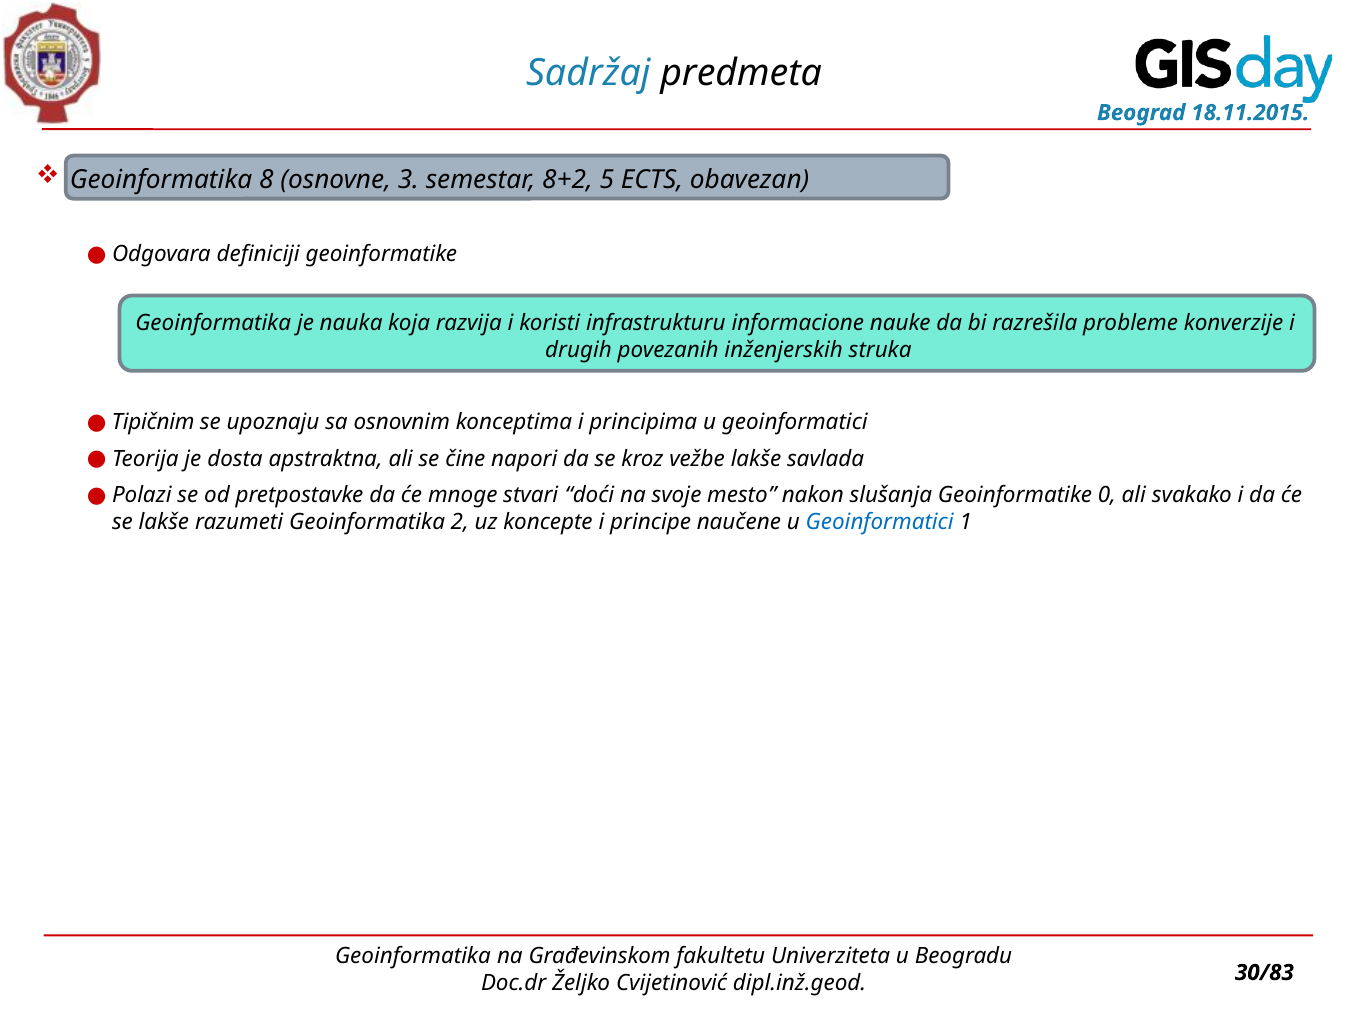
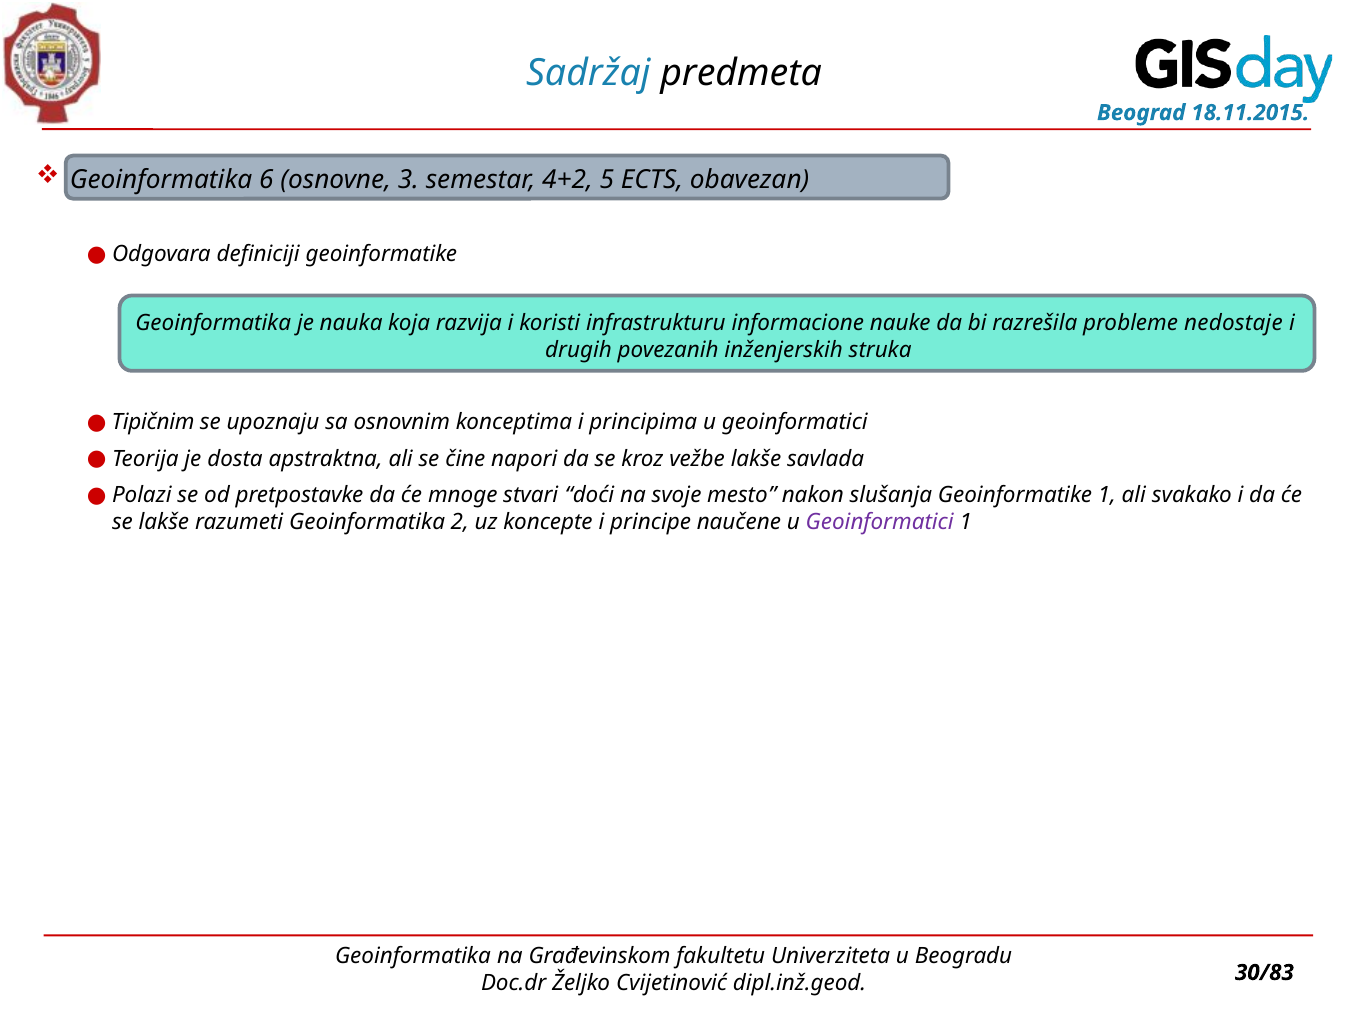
8: 8 -> 6 (266, 179)
8+2: 8+2 -> 4+2 (567, 179)
konverzije: konverzije -> nedostaje (1233, 323)
Geoinformatike 0: 0 -> 1 (1107, 495)
Geoinformatici colour: blue -> purple (880, 522)
